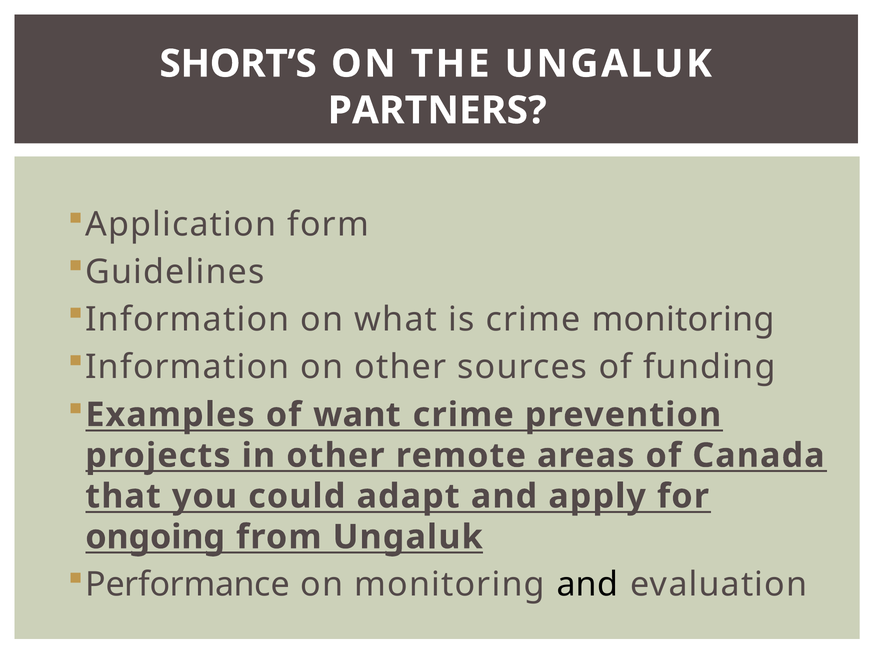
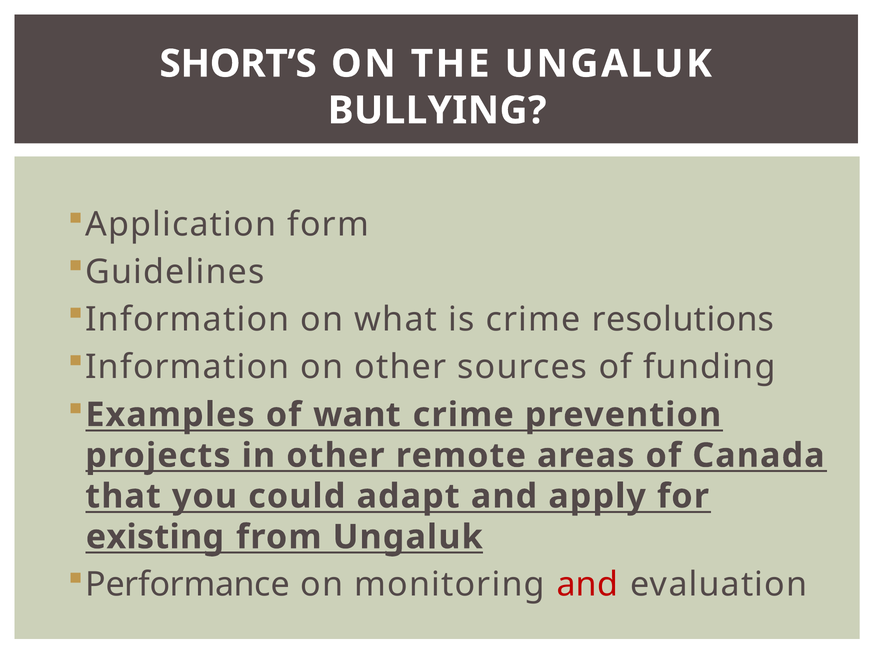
PARTNERS: PARTNERS -> BULLYING (437, 111)
crime monitoring: monitoring -> resolutions (683, 320)
ongoing: ongoing -> existing (155, 537)
and colour: black -> red (587, 585)
